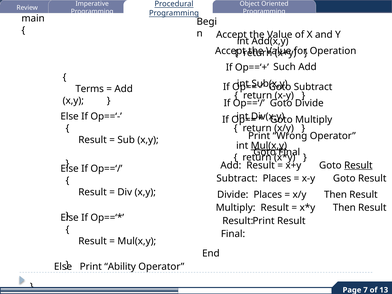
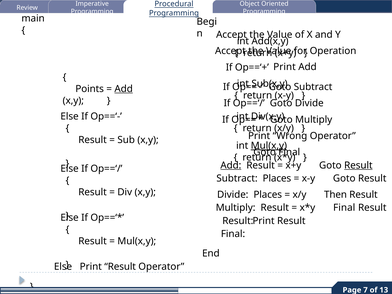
Such: Such -> Print (285, 67)
Terms: Terms -> Points (90, 89)
Add underline: none -> present (124, 89)
Add underline: none -> present (231, 165)
Then: Then -> Final (344, 208)
Ability: Ability -> Result (120, 267)
